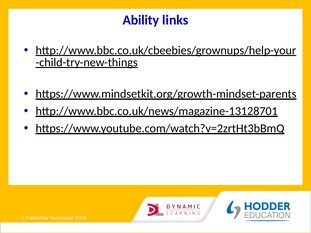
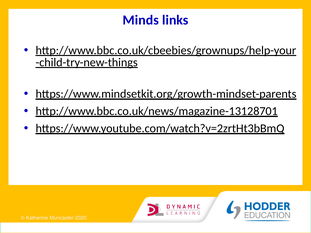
Ability: Ability -> Minds (141, 20)
